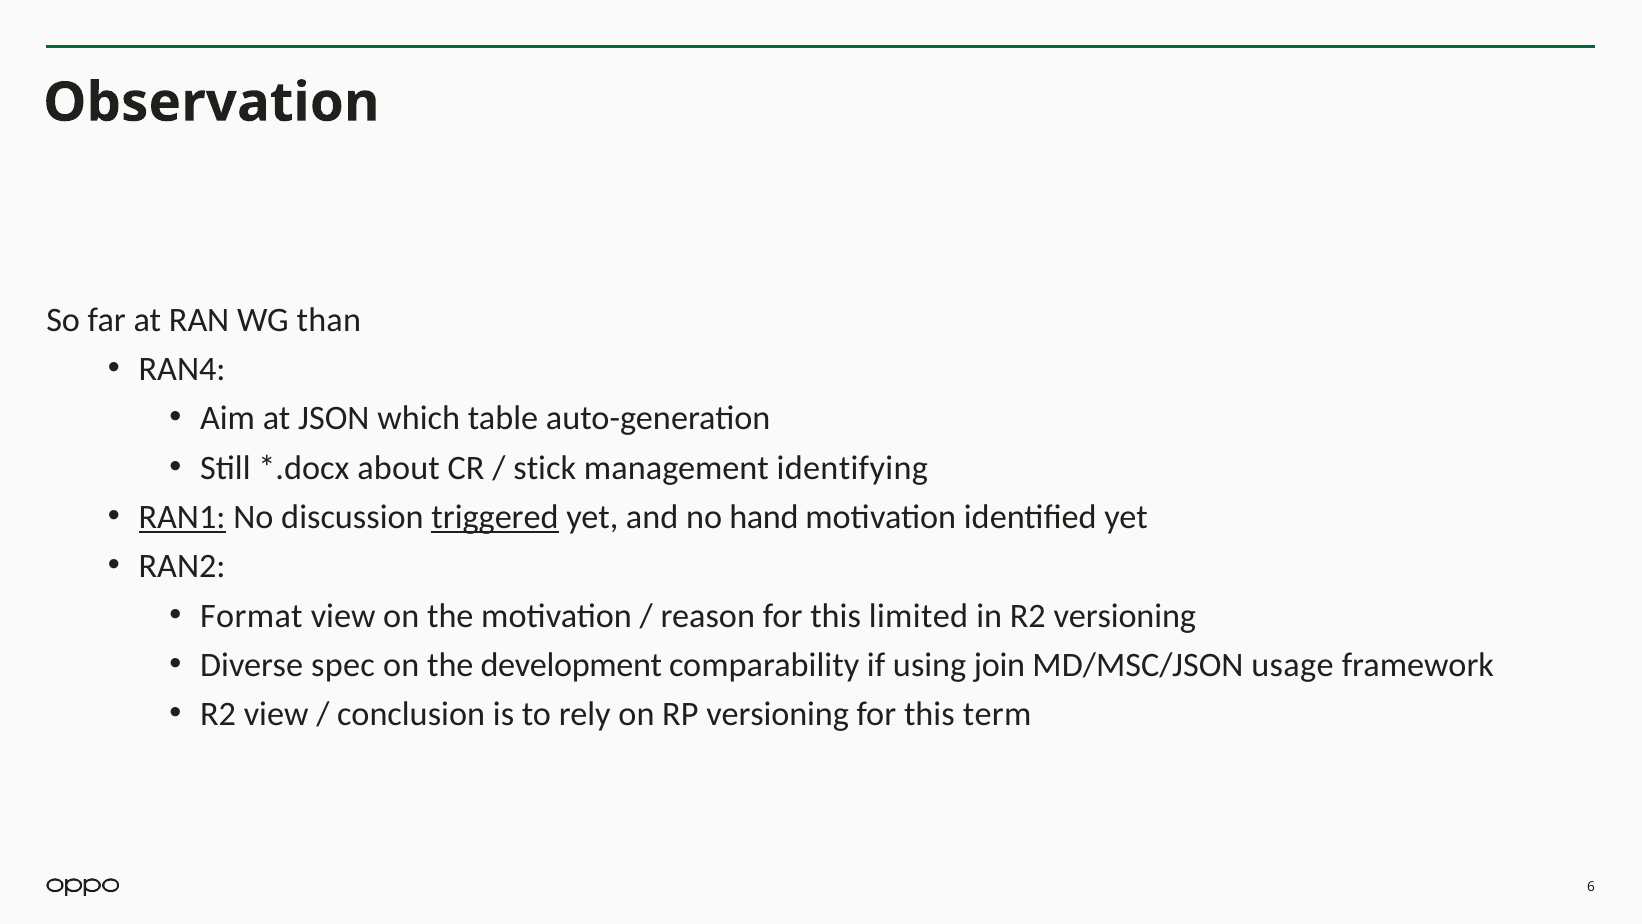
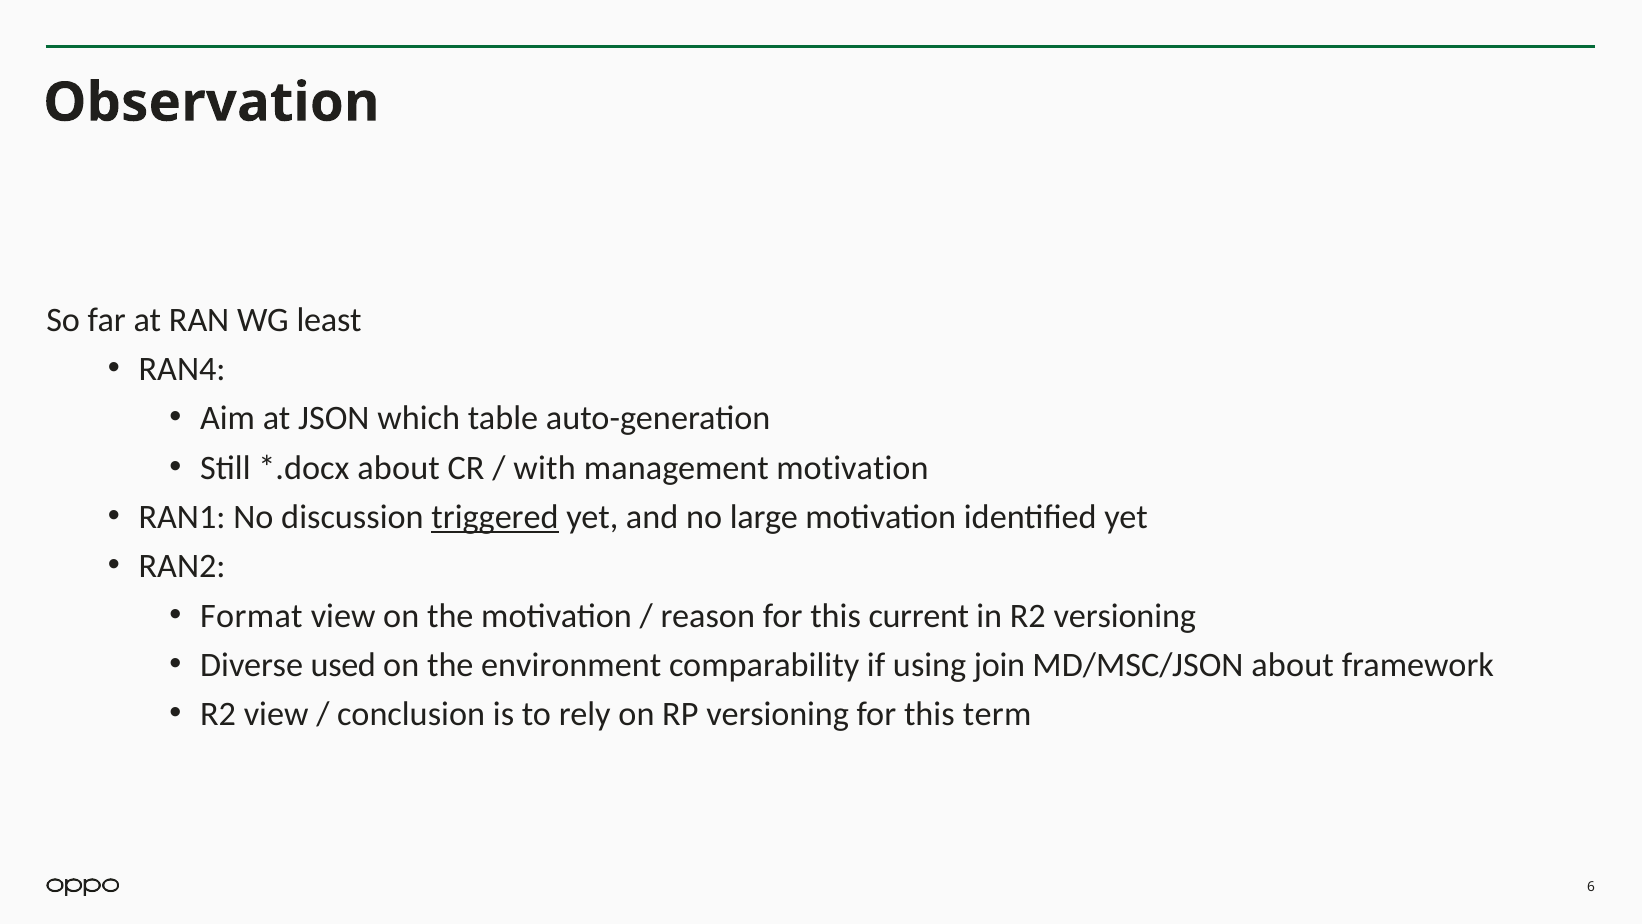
than: than -> least (329, 320)
stick: stick -> with (545, 468)
management identifying: identifying -> motivation (852, 468)
RAN1 underline: present -> none (182, 517)
hand: hand -> large (764, 517)
limited: limited -> current (919, 616)
spec: spec -> used (343, 665)
development: development -> environment (571, 665)
MD/MSC/JSON usage: usage -> about (1293, 665)
